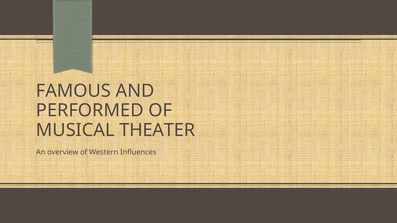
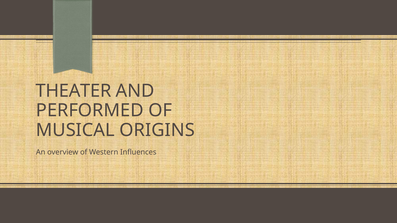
FAMOUS: FAMOUS -> THEATER (74, 91)
THEATER: THEATER -> ORIGINS (157, 130)
